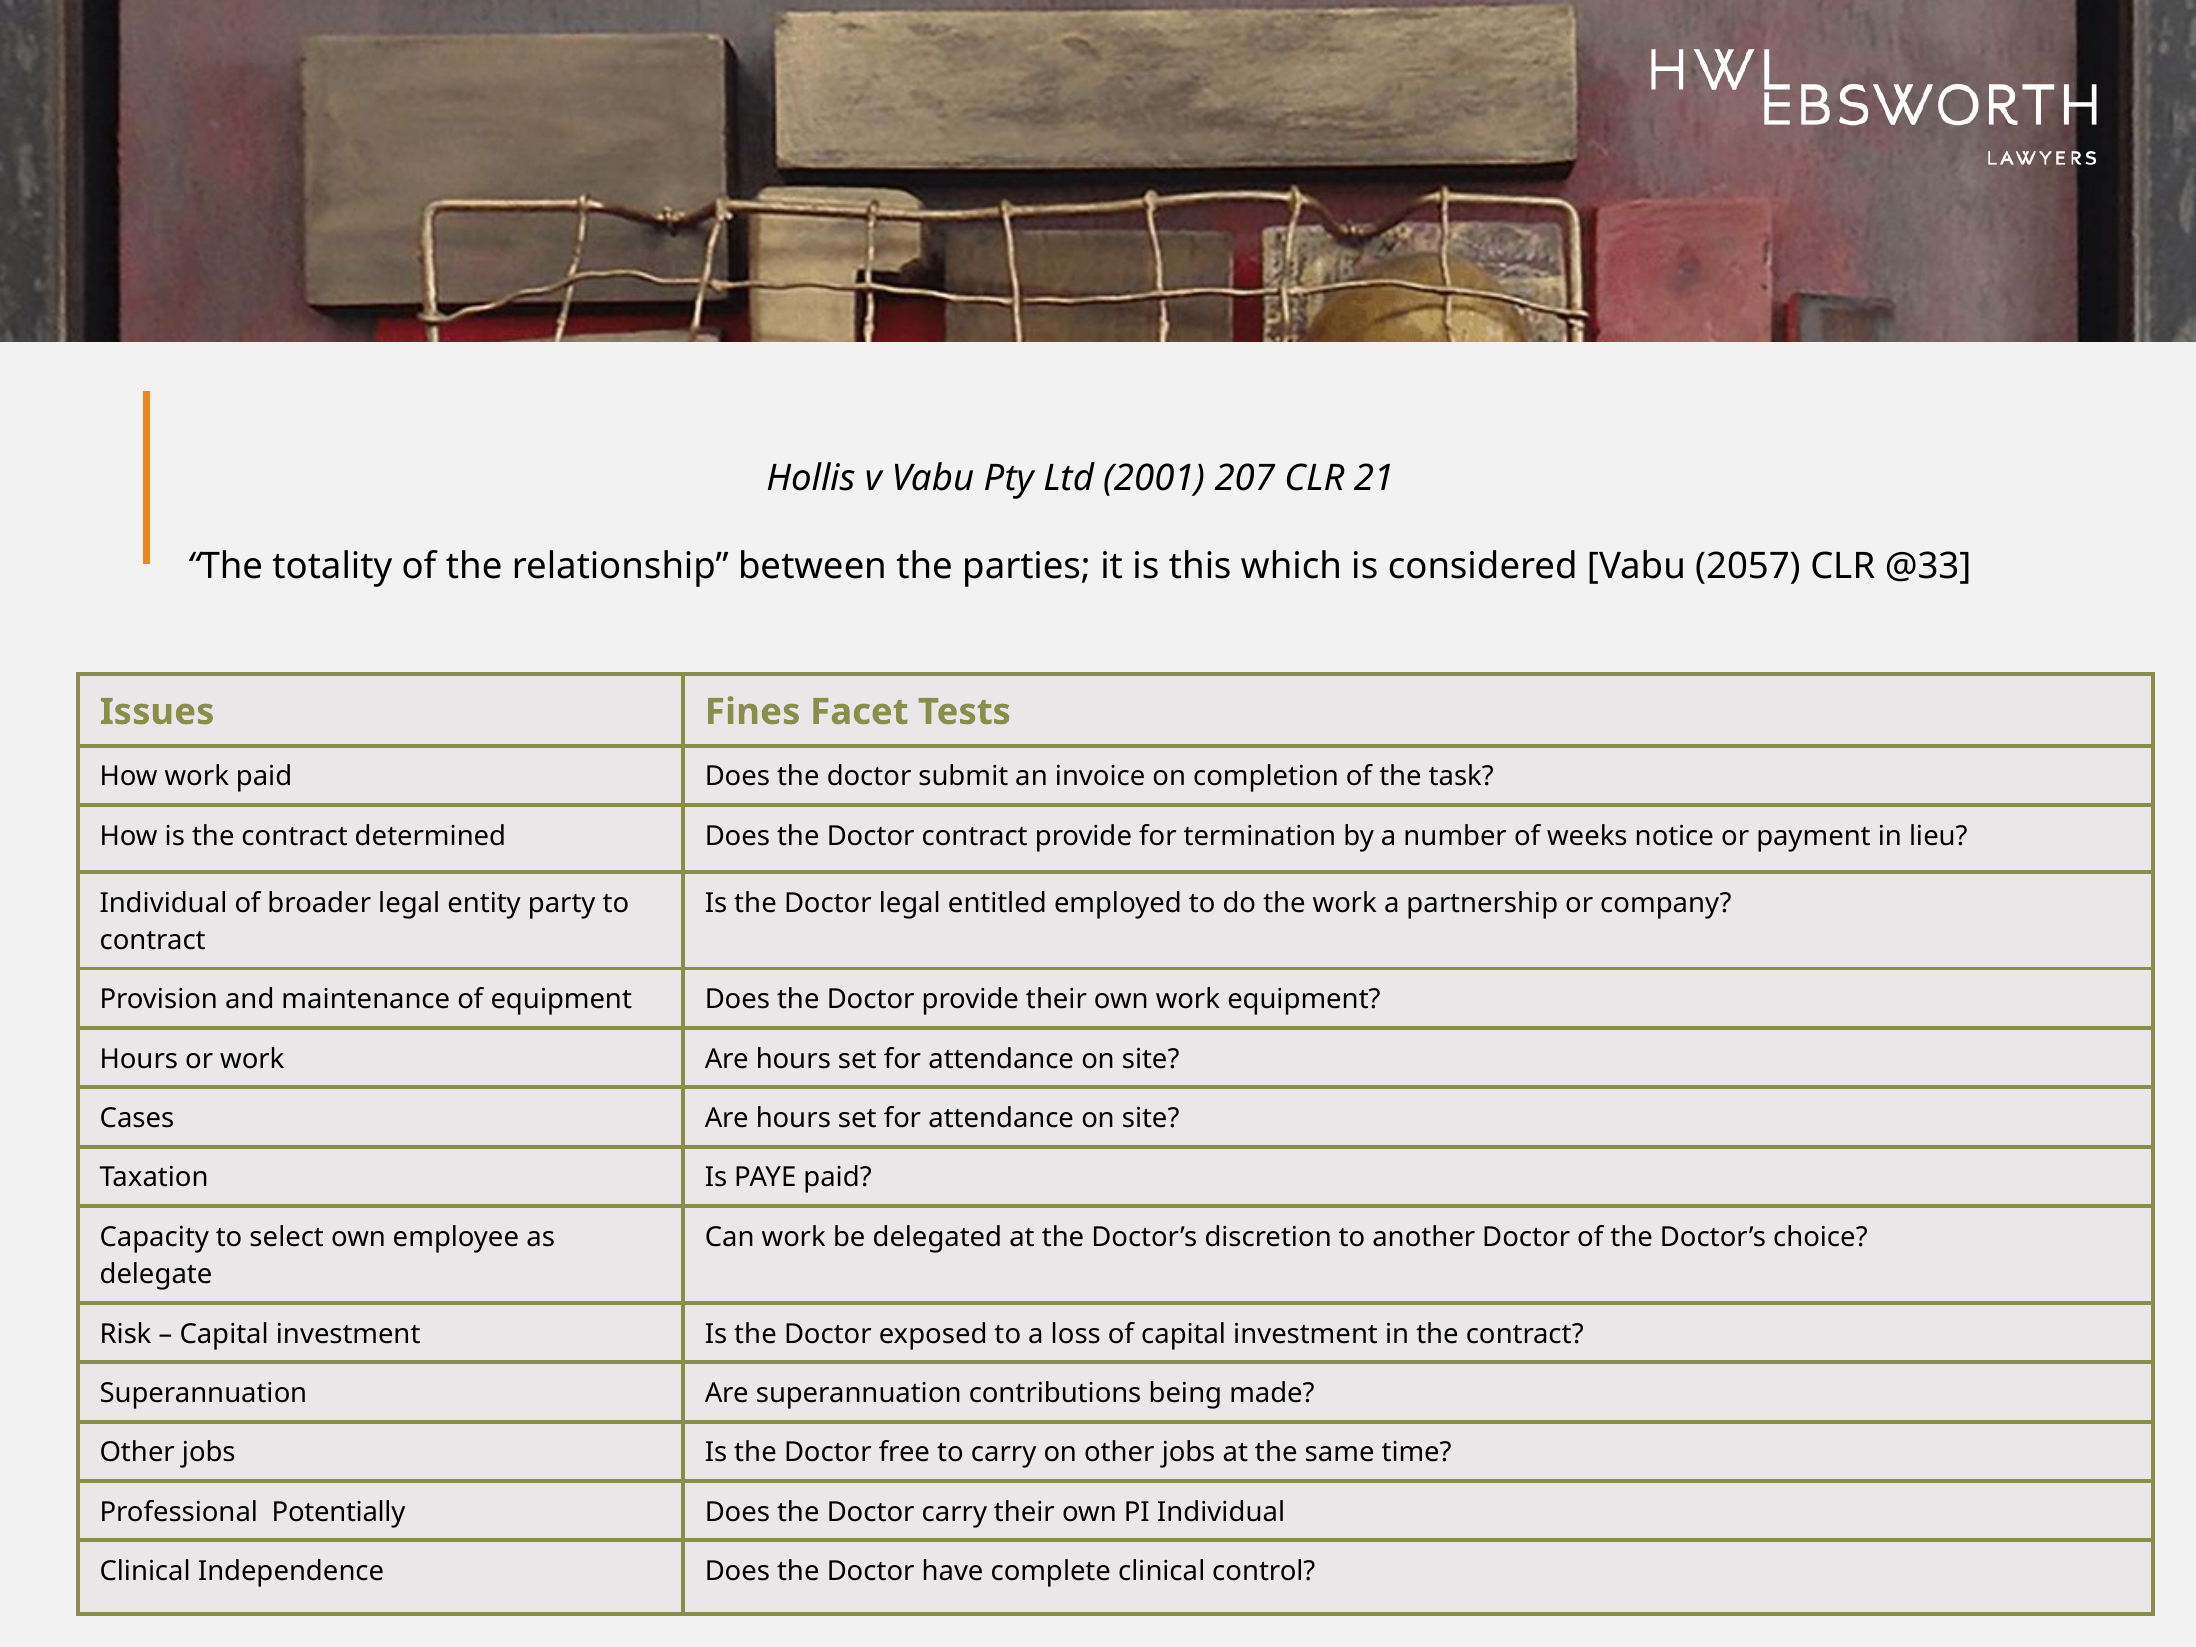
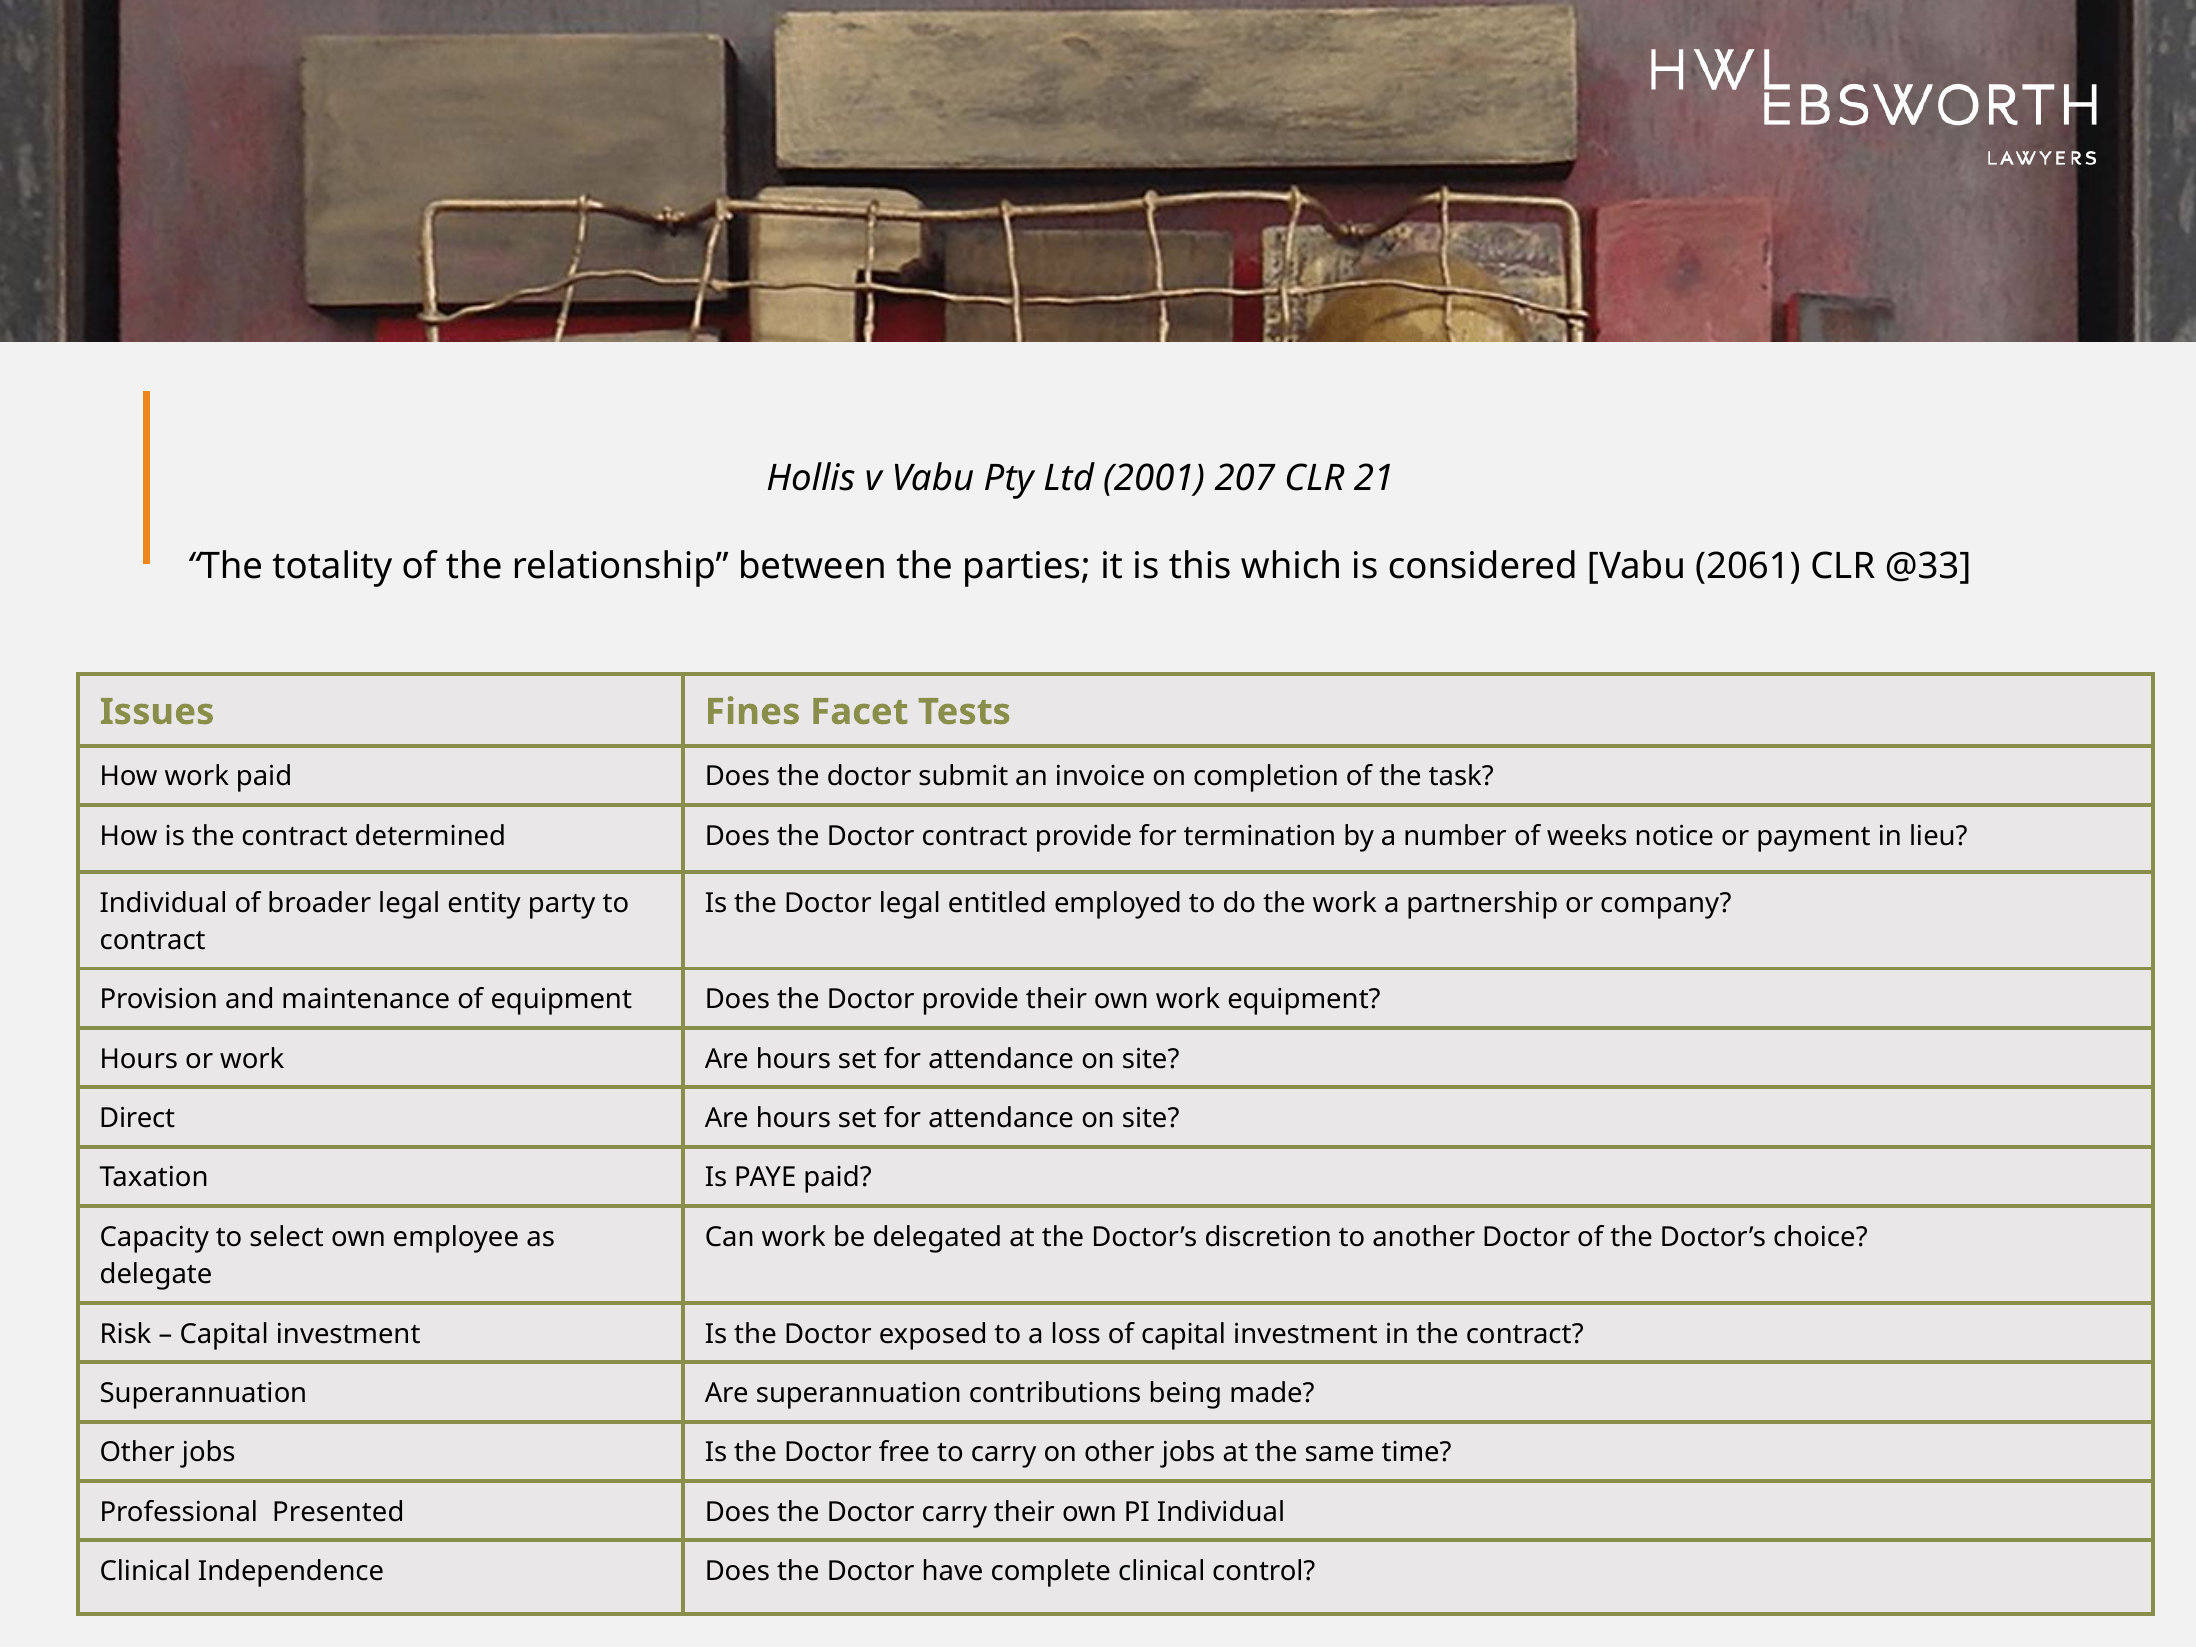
2057: 2057 -> 2061 (1748, 567)
Cases: Cases -> Direct (137, 1118)
Potentially: Potentially -> Presented (338, 1512)
